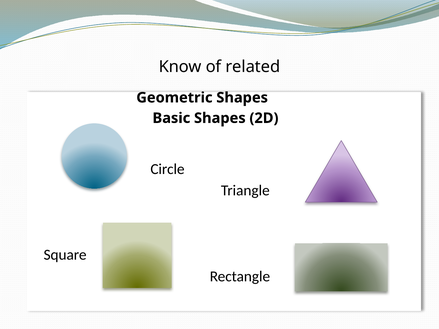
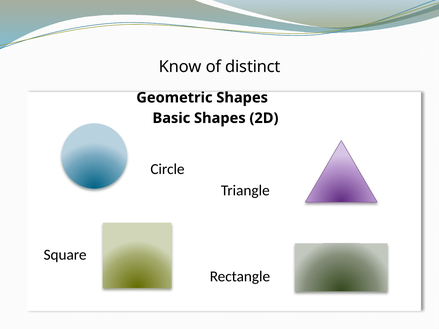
related: related -> distinct (253, 67)
